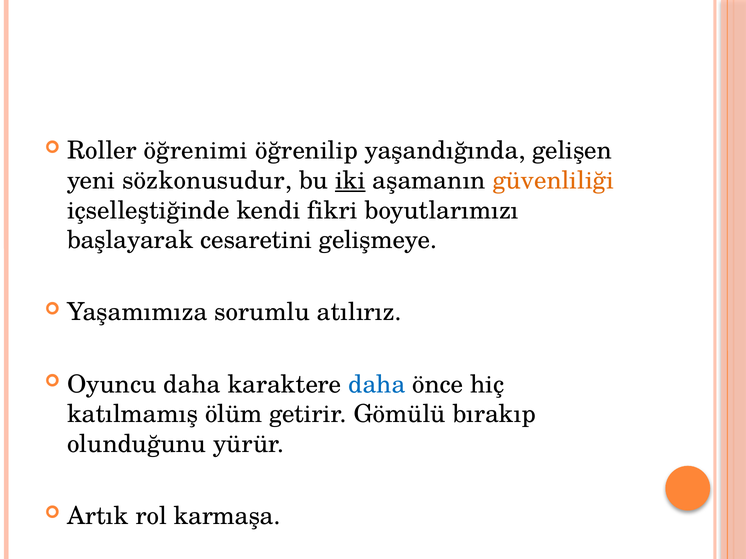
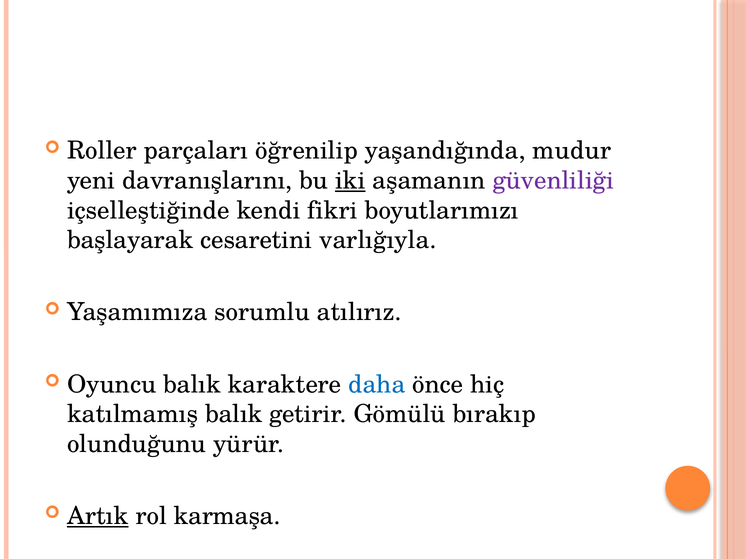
öğrenimi: öğrenimi -> parçaları (196, 151)
gelişen: gelişen -> mudur (572, 151)
sözkonusudur: sözkonusudur -> davranışlarını (207, 181)
güvenliliği colour: orange -> purple (553, 181)
gelişmeye: gelişmeye -> varlığıyla (378, 240)
Oyuncu daha: daha -> balık (192, 385)
katılmamış ölüm: ölüm -> balık (234, 415)
Artık underline: none -> present (98, 516)
